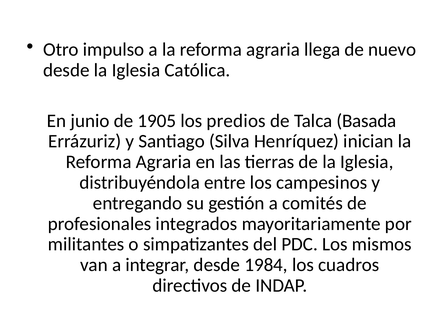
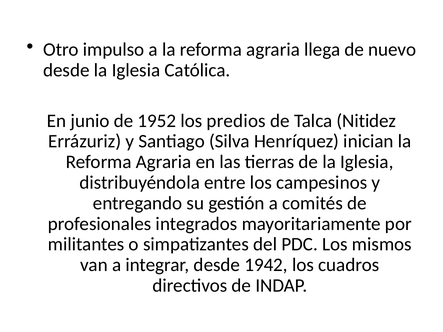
1905: 1905 -> 1952 (157, 121)
Basada: Basada -> Nitidez (366, 121)
1984: 1984 -> 1942 (266, 265)
